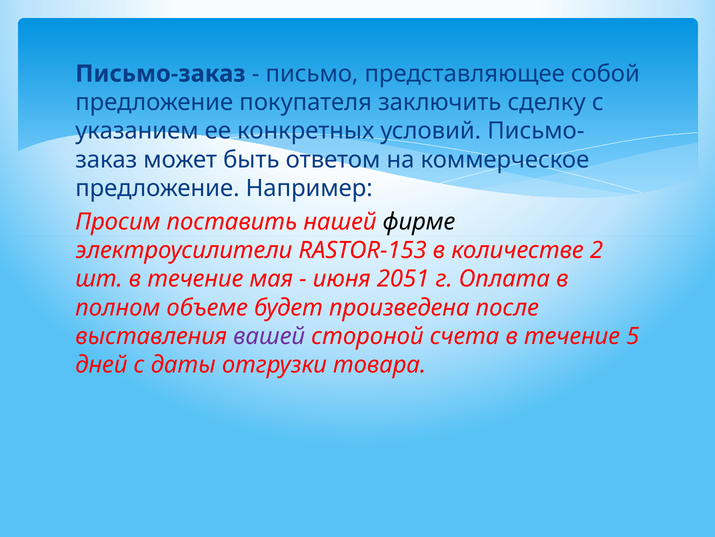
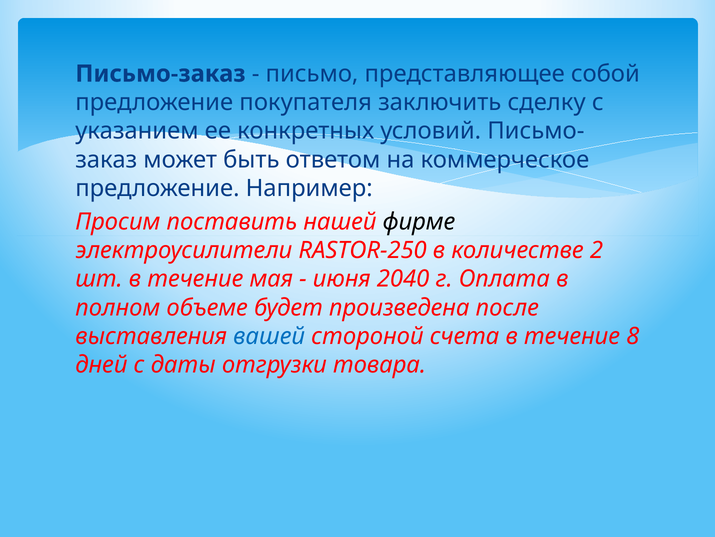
RASTOR-153: RASTOR-153 -> RASTOR-250 (363, 250)
2051: 2051 -> 2040 (403, 279)
вашей colour: purple -> blue (269, 336)
5: 5 -> 8 (633, 336)
